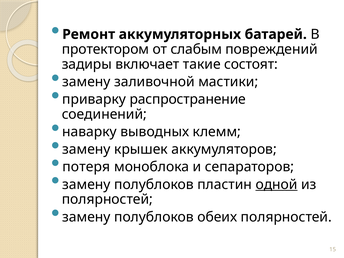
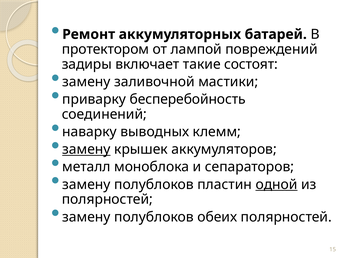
слабым: слабым -> лампой (196, 49)
распространение: распространение -> бесперебойность (188, 99)
замену underline: none -> present (86, 149)
потеря: потеря -> металл (86, 167)
